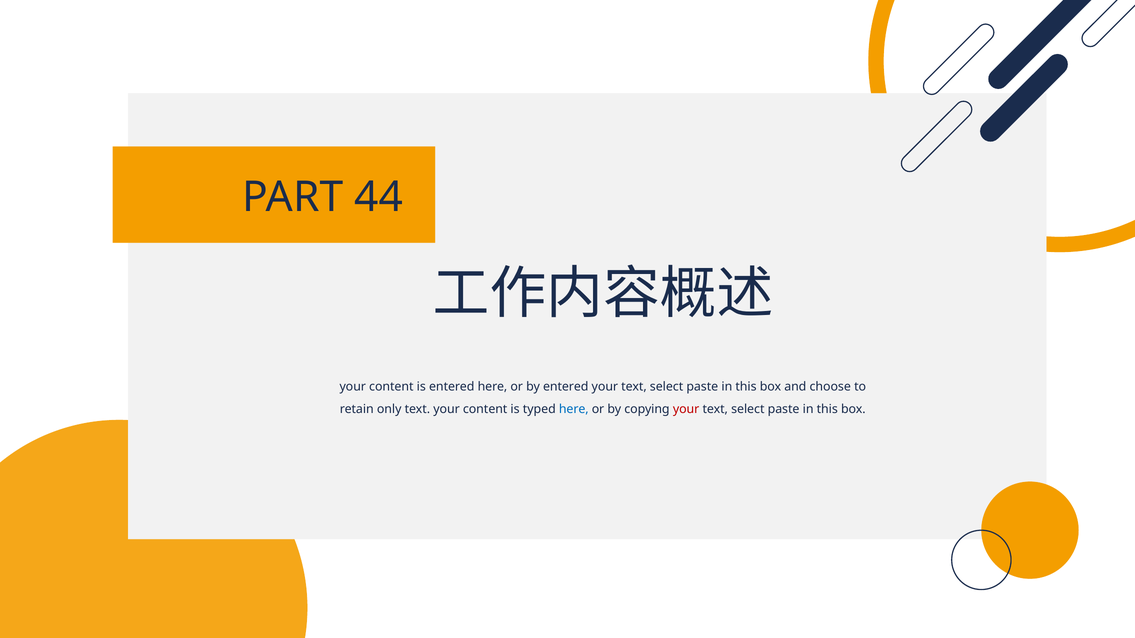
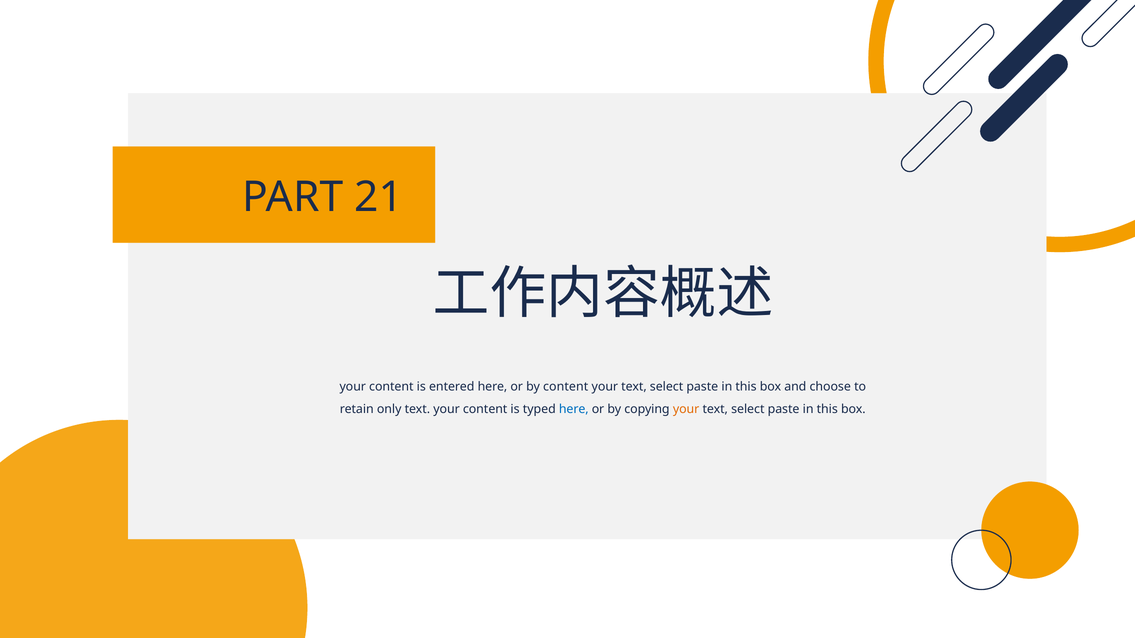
44: 44 -> 21 (379, 197)
by entered: entered -> content (566, 387)
your colour: red -> orange (686, 409)
